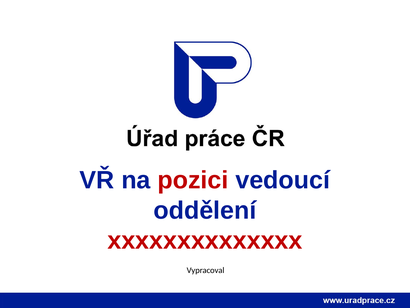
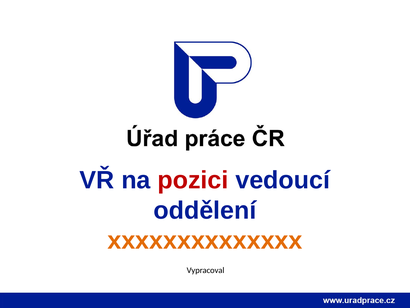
xxxxxxxxxxxxxx colour: red -> orange (205, 240)
